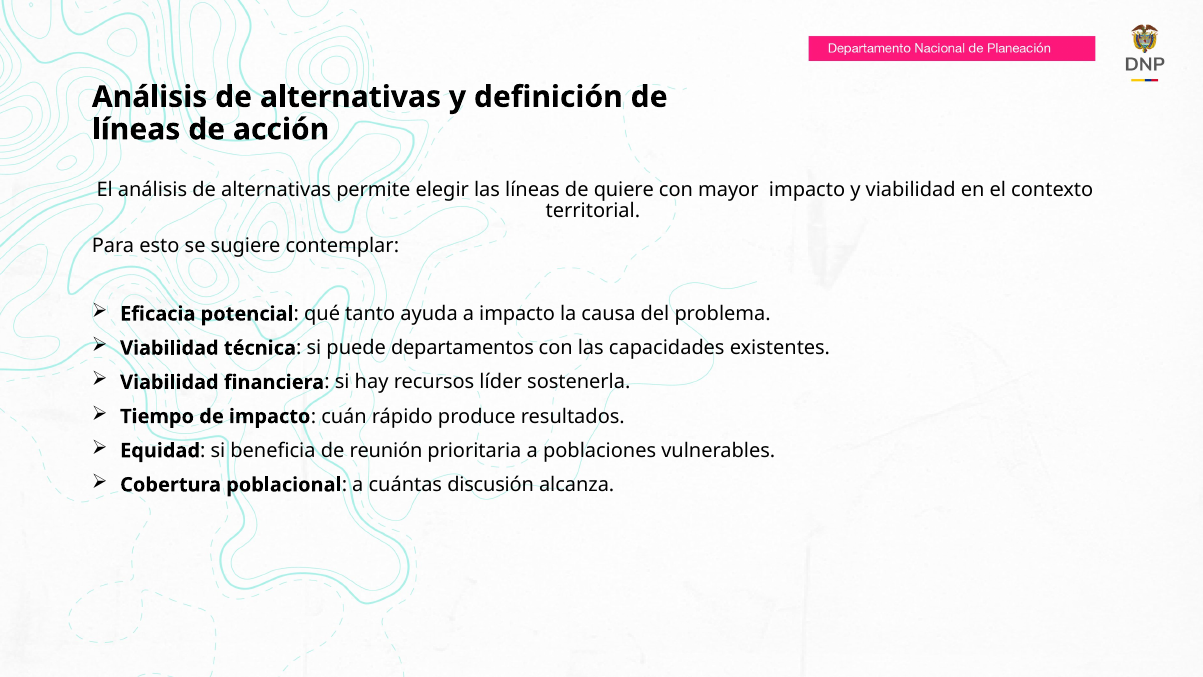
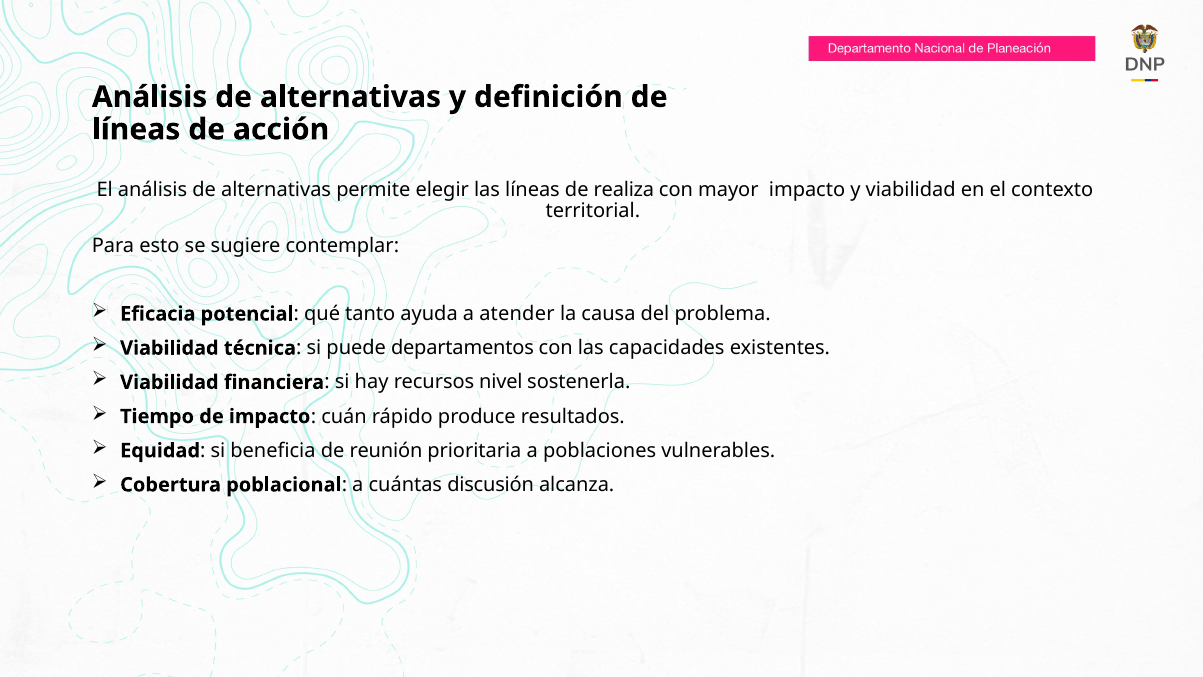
quiere: quiere -> realiza (624, 190)
a impacto: impacto -> atender (517, 314)
líder: líder -> nivel (501, 382)
